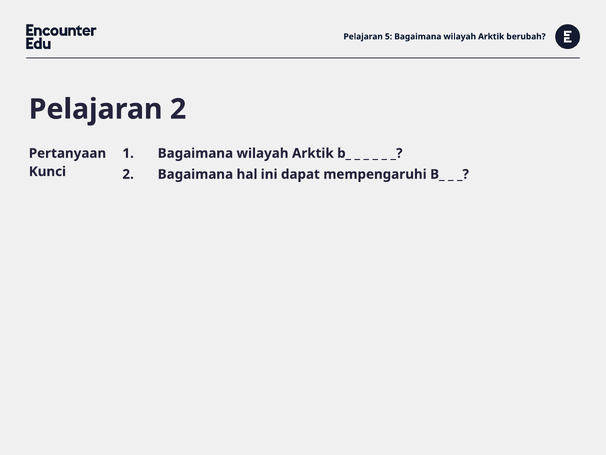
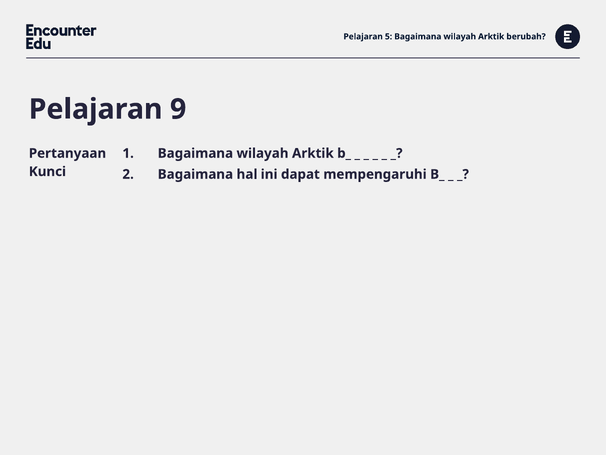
Pelajaran 2: 2 -> 9 (178, 109)
